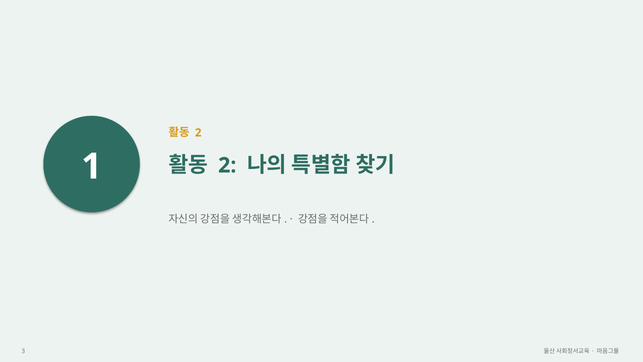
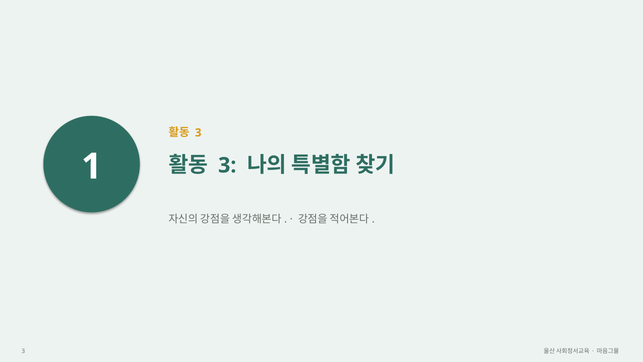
2: 2 -> 3 (198, 133)
2: 2 -> 3 (227, 165)
